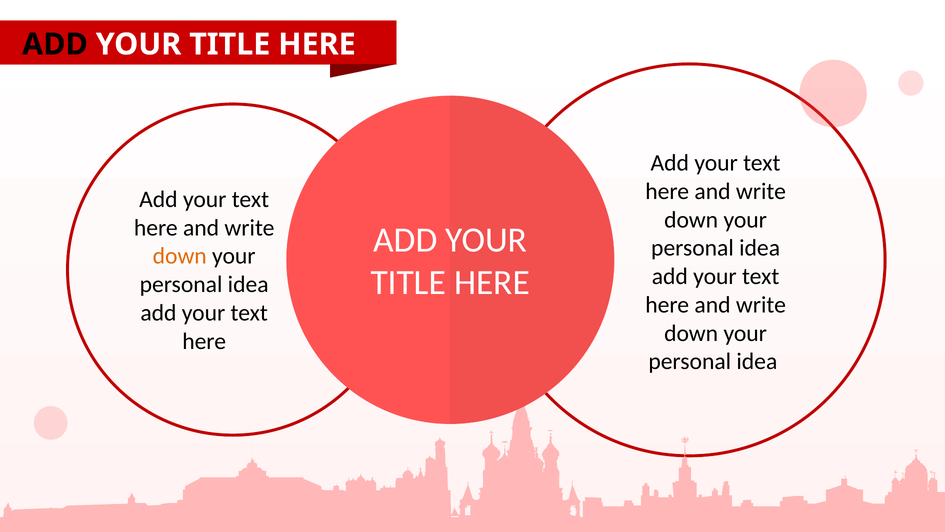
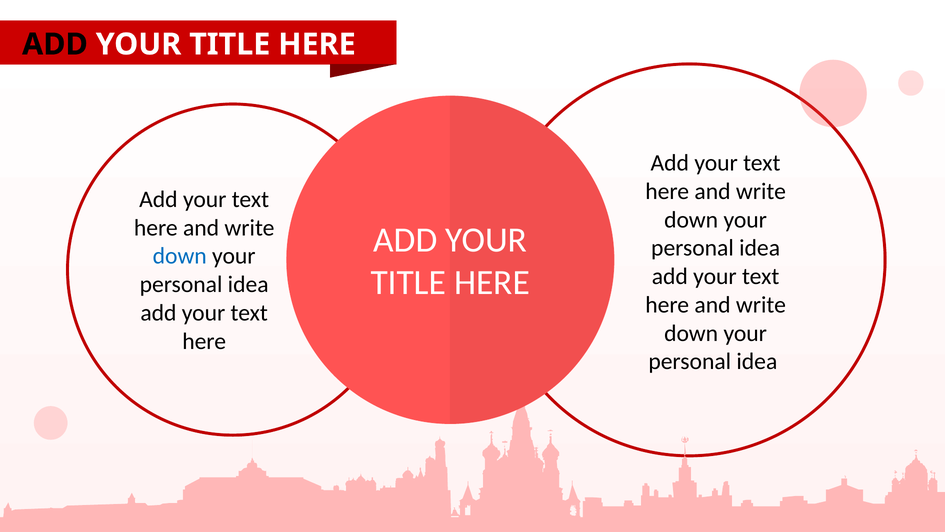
down colour: orange -> blue (180, 256)
